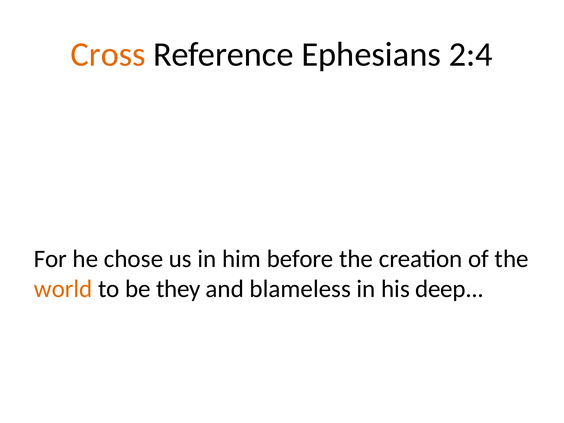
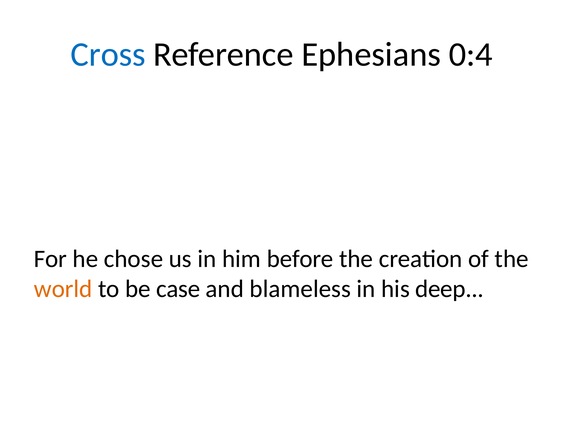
Cross colour: orange -> blue (108, 55)
2:4: 2:4 -> 0:4 (471, 55)
they: they -> case (178, 289)
